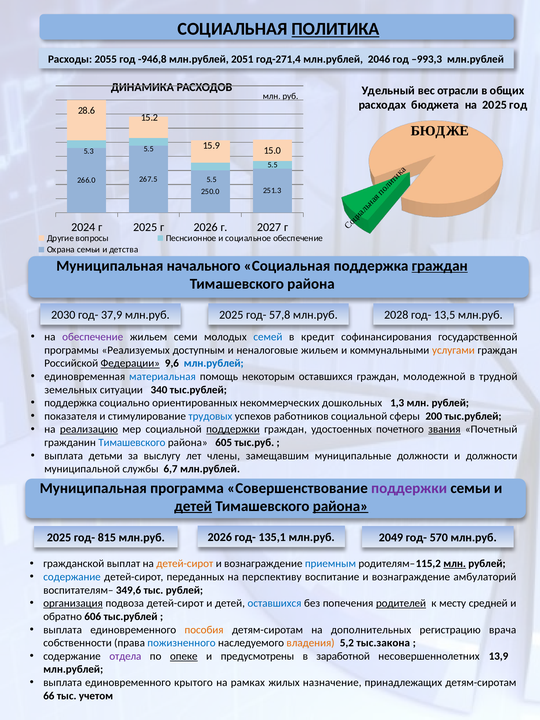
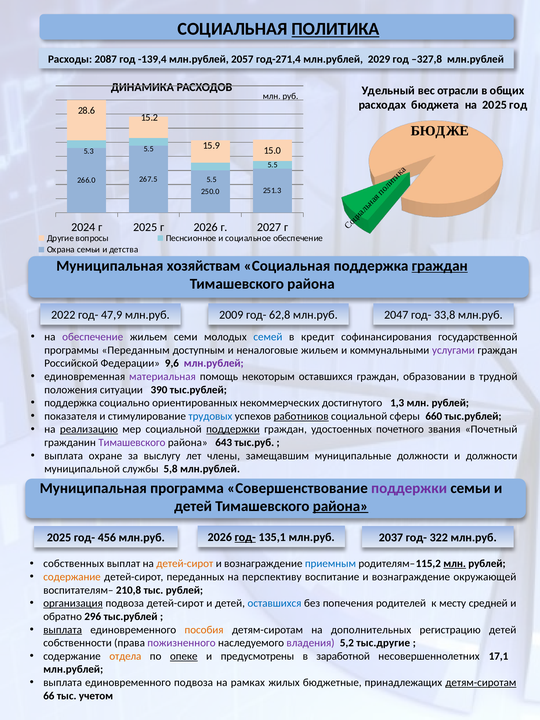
2055: 2055 -> 2087 (106, 59)
-946,8: -946,8 -> -139,4 (152, 59)
2051: 2051 -> 2057 (242, 59)
2046: 2046 -> 2029 (379, 59)
–993,3: –993,3 -> –327,8 (427, 59)
начального: начального -> хозяйствам (204, 266)
2030: 2030 -> 2022 (63, 315)
37,9: 37,9 -> 47,9 (112, 315)
2025: 2025 -> 2009 (231, 315)
57,8: 57,8 -> 62,8 (280, 315)
2028: 2028 -> 2047 (396, 315)
13,5: 13,5 -> 33,8 (445, 315)
Реализуемых: Реализуемых -> Переданным (136, 350)
услугами colour: orange -> purple (453, 350)
Федерации underline: present -> none (130, 363)
млн.рублей colour: blue -> purple (214, 363)
материальная colour: blue -> purple (162, 376)
молодежной: молодежной -> образовании (434, 376)
земельных: земельных -> положения (71, 390)
340: 340 -> 390 (159, 390)
дошкольных: дошкольных -> достигнутого (352, 403)
работников underline: none -> present (301, 416)
200: 200 -> 660 (434, 416)
звания underline: present -> none (444, 429)
Тимашевского colour: blue -> purple (132, 443)
605: 605 -> 643 (224, 443)
детьми: детьми -> охране (105, 456)
6,7: 6,7 -> 5,8 (171, 469)
детей underline: present -> none (193, 506)
815: 815 -> 456 (107, 537)
год- underline: none -> present (245, 537)
2049: 2049 -> 2037 (391, 537)
570: 570 -> 322 (439, 537)
гражданской: гражданской -> собственных (74, 564)
содержание colour: blue -> orange (72, 577)
амбулаторий: амбулаторий -> окружающей (485, 577)
349,6: 349,6 -> 210,8 (129, 590)
родителей underline: present -> none (401, 603)
606: 606 -> 296 (93, 617)
выплата underline: none -> present (63, 630)
регистрацию врача: врача -> детей (503, 630)
пожизненного colour: blue -> purple (181, 643)
владения colour: orange -> purple (311, 643)
тыс.закона: тыс.закона -> тыс.другие (383, 643)
отдела colour: purple -> orange (125, 656)
13,9: 13,9 -> 17,1 (499, 656)
единовременного крытого: крытого -> подвоза (194, 683)
назначение: назначение -> бюджетные (332, 683)
детям-сиротам underline: none -> present (481, 683)
